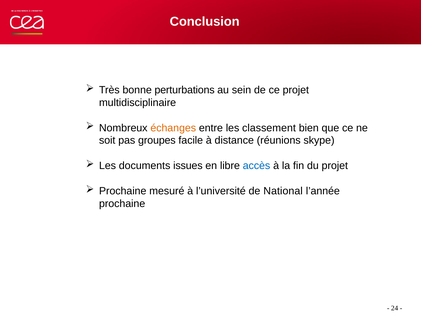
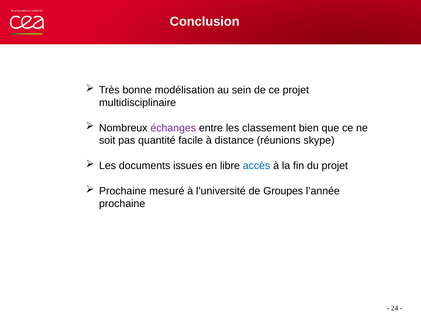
perturbations: perturbations -> modélisation (184, 90)
échanges colour: orange -> purple (173, 128)
groupes: groupes -> quantité (157, 140)
National: National -> Groupes (283, 191)
